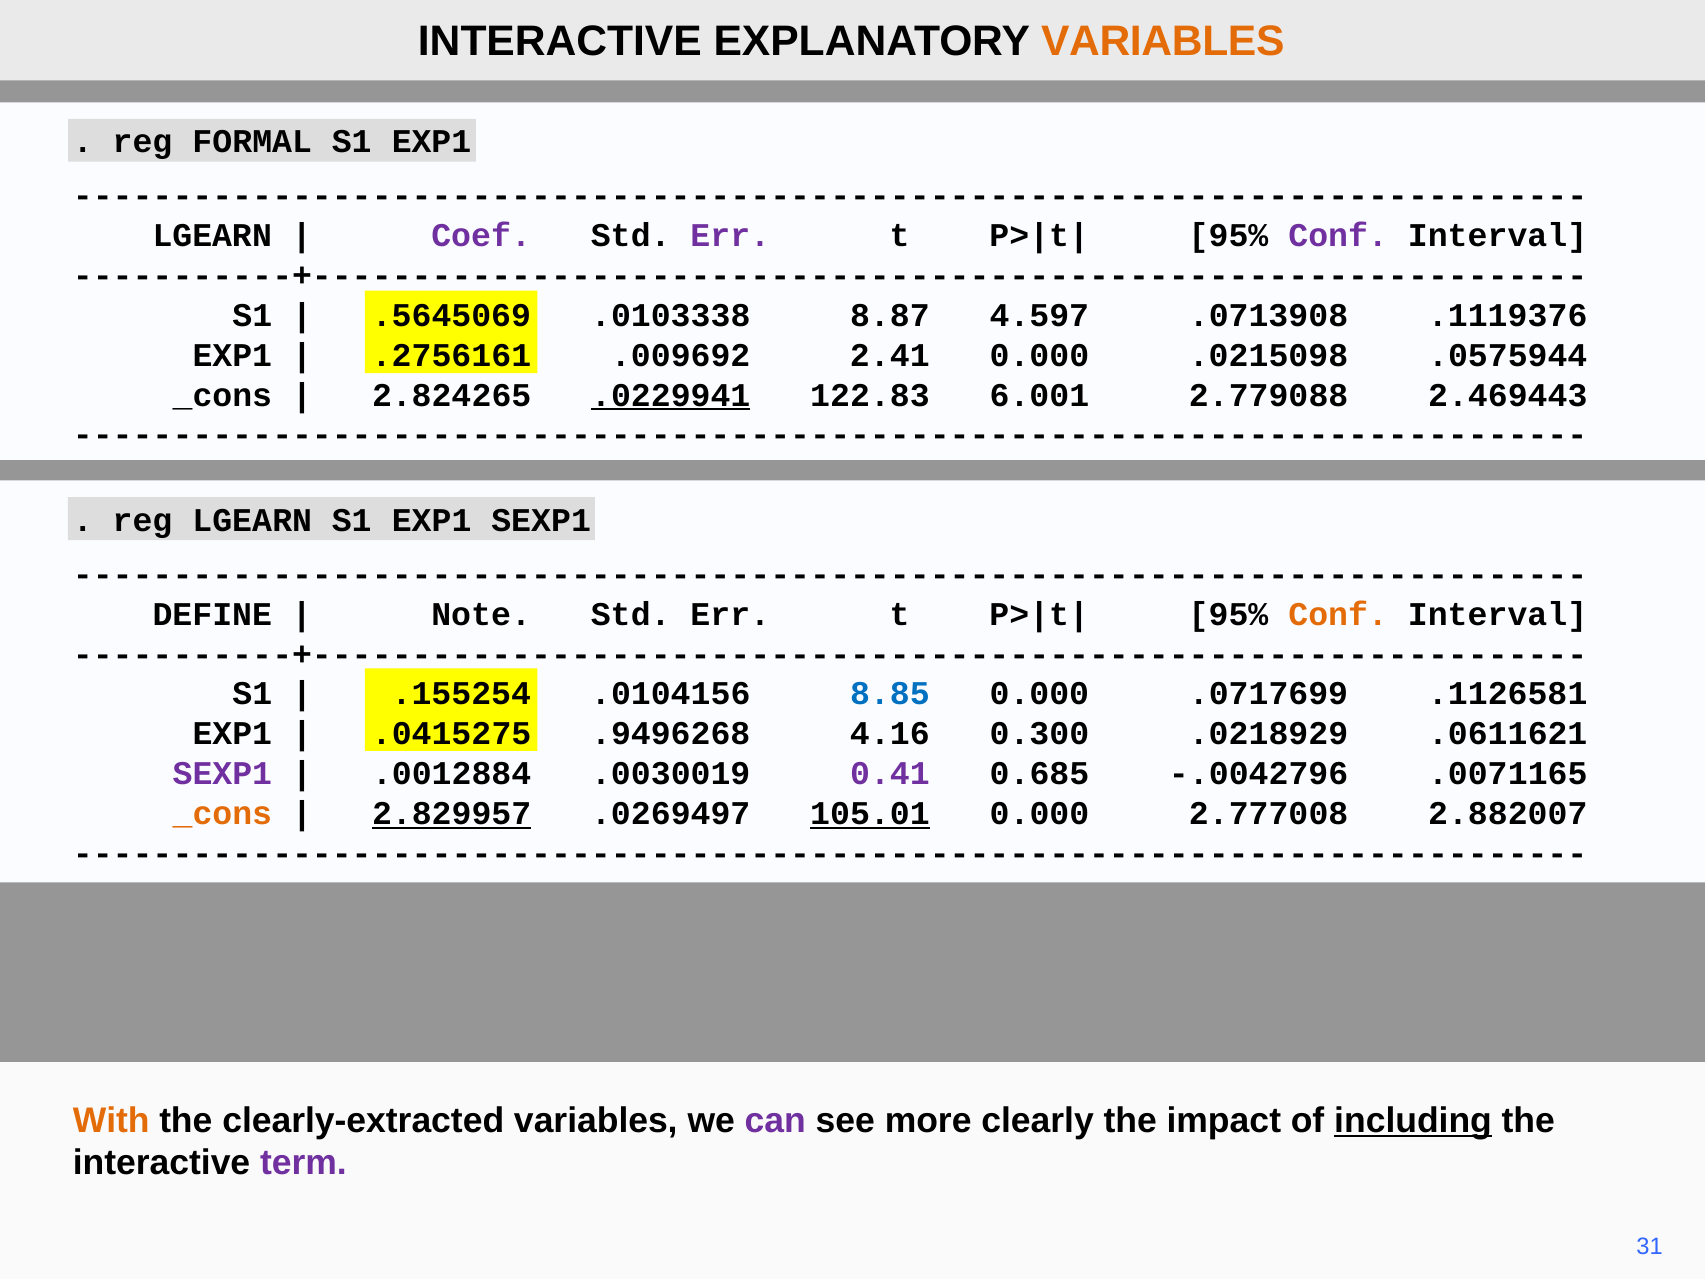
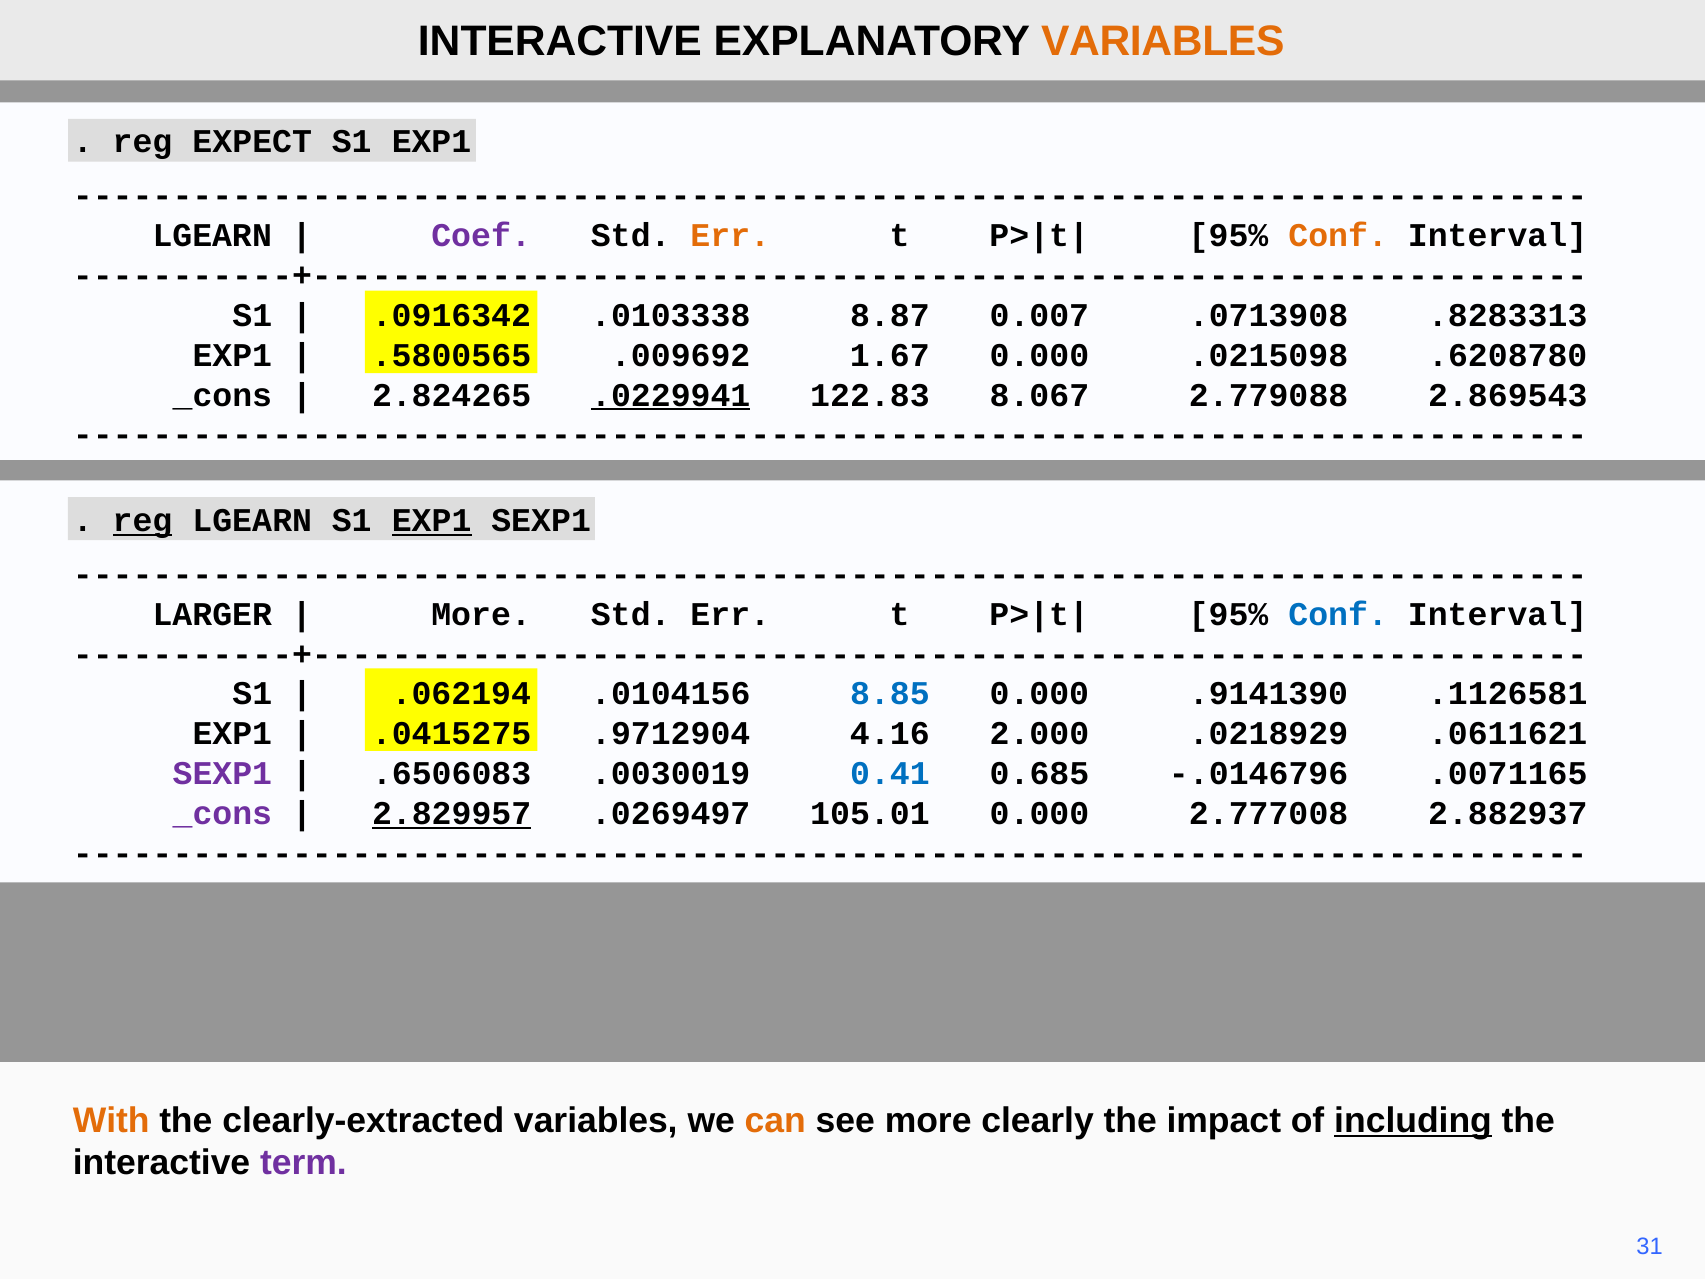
FORMAL: FORMAL -> EXPECT (252, 142)
Err colour: purple -> orange (730, 236)
Conf colour: purple -> orange (1338, 236)
.5645069: .5645069 -> .0916342 (451, 315)
4.597: 4.597 -> 0.007 (1039, 315)
.1119376: .1119376 -> .8283313 (1508, 315)
.2756161: .2756161 -> .5800565 (451, 355)
2.41: 2.41 -> 1.67 (890, 355)
.0575944: .0575944 -> .6208780 (1508, 355)
6.001: 6.001 -> 8.067 (1039, 395)
2.469443: 2.469443 -> 2.869543 (1508, 395)
reg underline: none -> present (143, 520)
EXP1 underline: none -> present (432, 520)
DEFINE: DEFINE -> LARGER (212, 614)
Note: Note -> More (481, 614)
Conf colour: orange -> blue (1338, 614)
.155254: .155254 -> .062194 (461, 694)
.0717699: .0717699 -> .9141390 (1269, 694)
.9496268: .9496268 -> .9712904 (671, 734)
0.300: 0.300 -> 2.000 (1039, 734)
.0012884: .0012884 -> .6506083 (452, 773)
0.41 colour: purple -> blue (890, 773)
-.0042796: -.0042796 -> -.0146796 (1259, 773)
_cons colour: orange -> purple (222, 813)
105.01 underline: present -> none (870, 813)
2.882007: 2.882007 -> 2.882937 (1508, 813)
can colour: purple -> orange (775, 1120)
